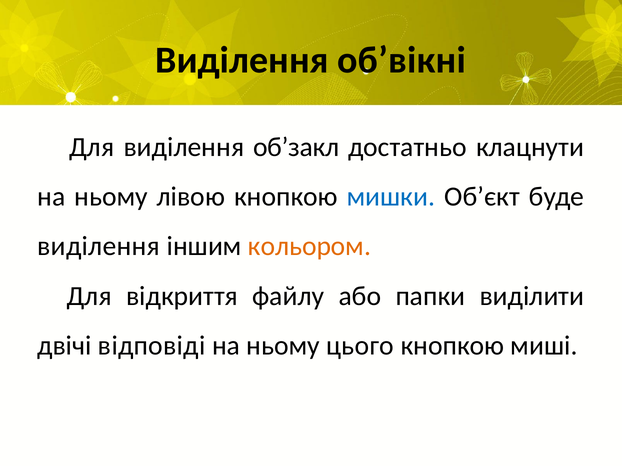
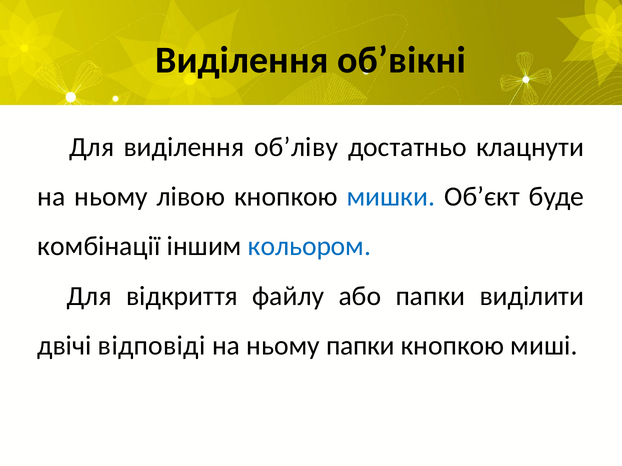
об’закл: об’закл -> об’ліву (296, 147)
виділення: виділення -> комбінації (99, 247)
кольором colour: orange -> blue (309, 247)
ньому цього: цього -> папки (360, 346)
